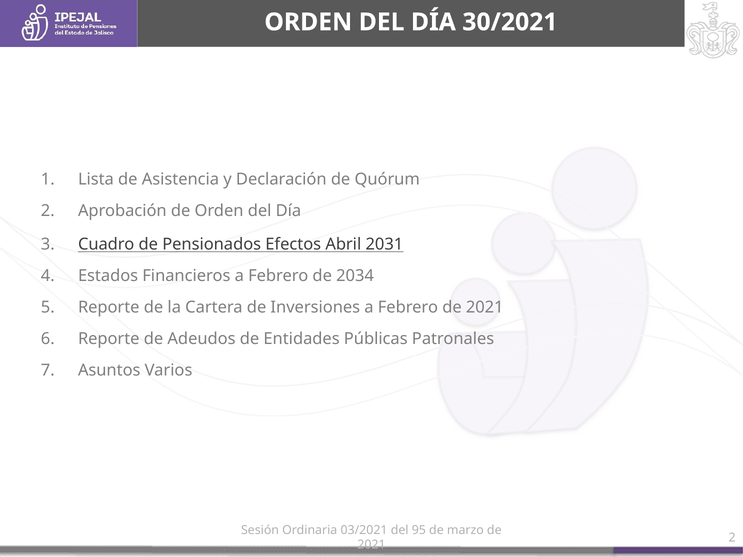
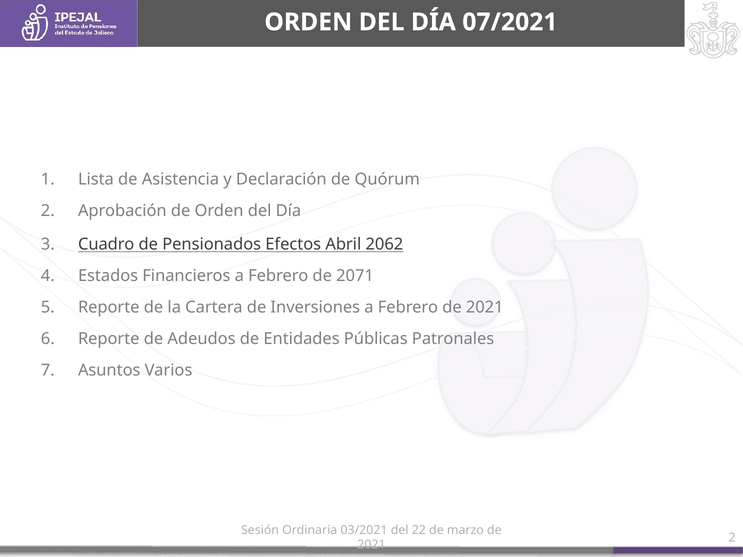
30/2021: 30/2021 -> 07/2021 (510, 22)
2031: 2031 -> 2062 (384, 244)
2034: 2034 -> 2071 (355, 276)
95: 95 -> 22 (419, 530)
